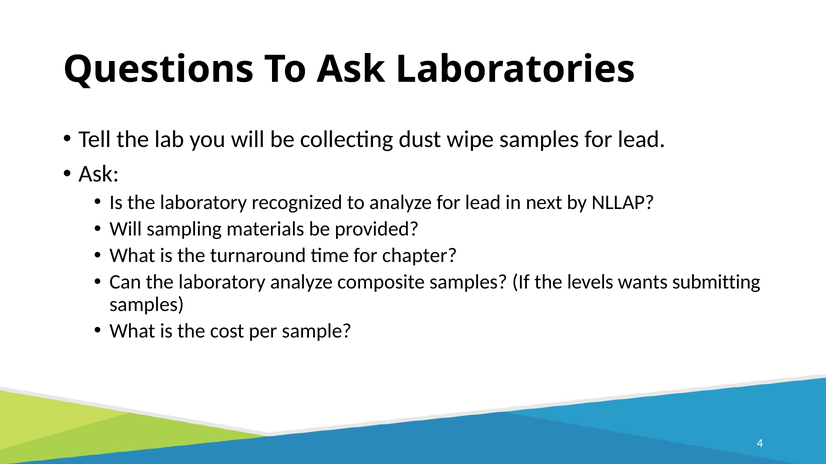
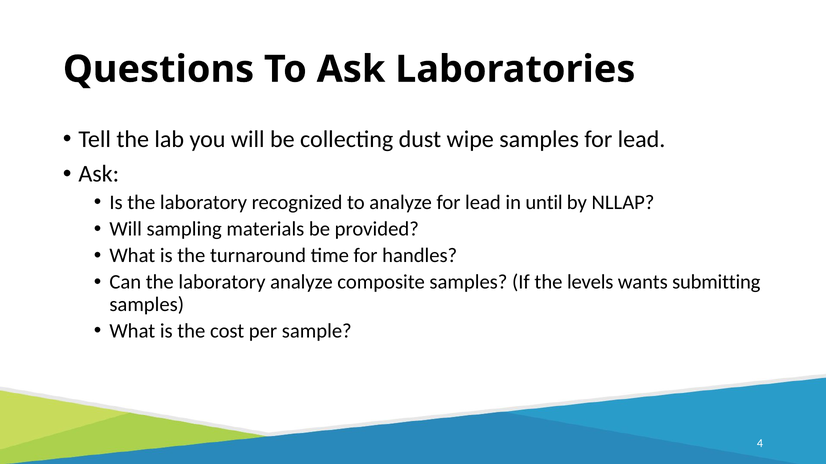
next: next -> until (544, 203)
chapter: chapter -> handles (420, 256)
